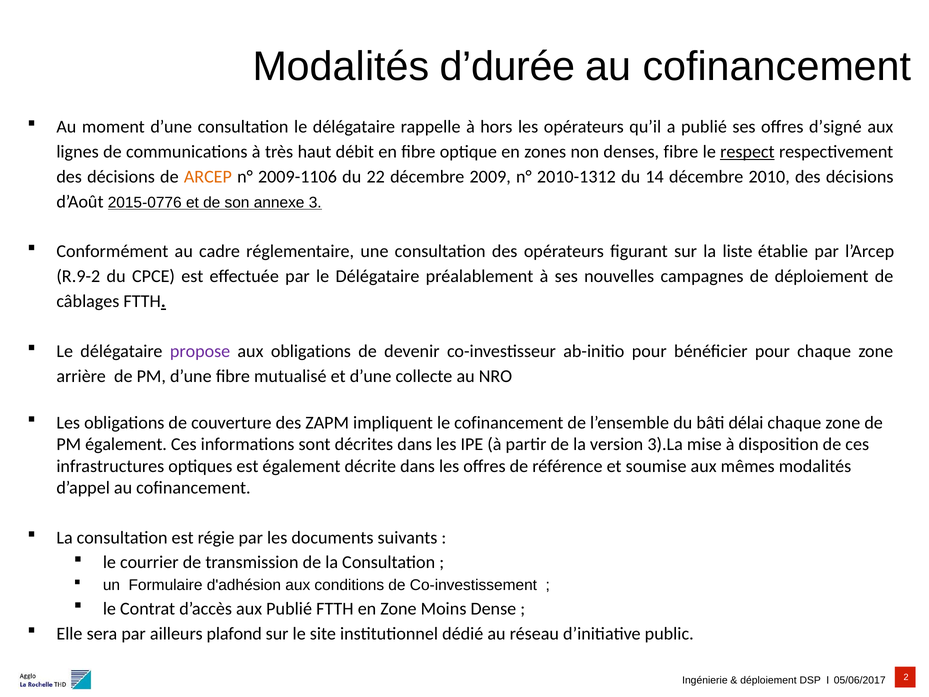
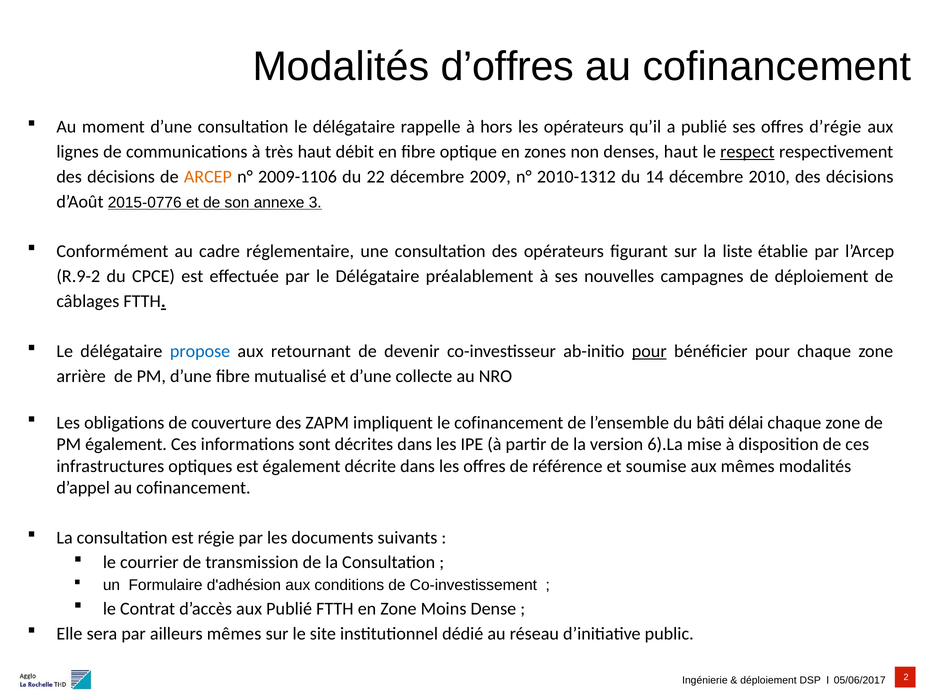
d’durée: d’durée -> d’offres (507, 66)
d’signé: d’signé -> d’régie (835, 127)
denses fibre: fibre -> haut (681, 152)
propose colour: purple -> blue (200, 351)
aux obligations: obligations -> retournant (311, 351)
pour underline: none -> present (649, 351)
3).La: 3).La -> 6).La (665, 444)
ailleurs plafond: plafond -> mêmes (234, 633)
